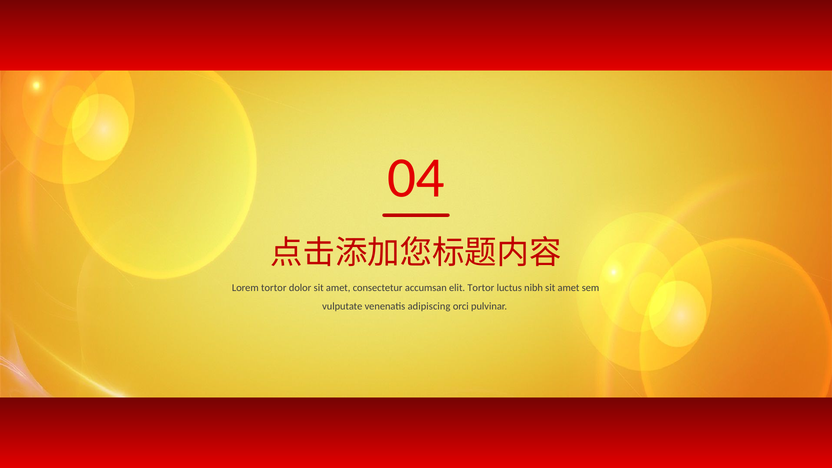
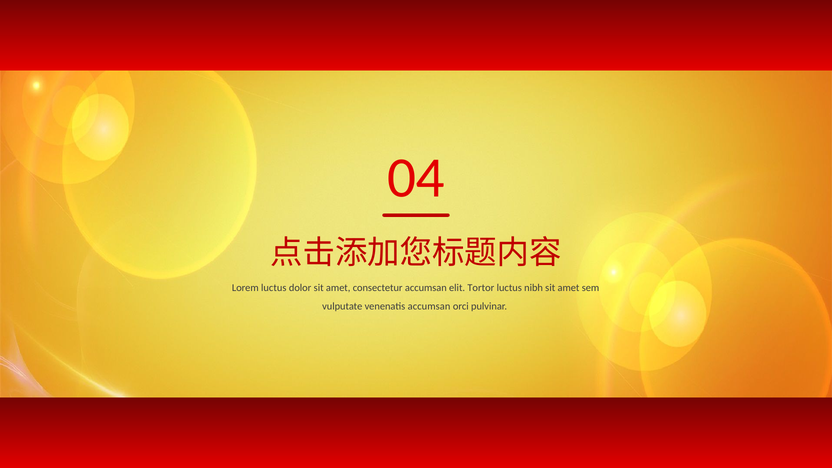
Lorem tortor: tortor -> luctus (274, 288)
venenatis adipiscing: adipiscing -> accumsan (429, 306)
